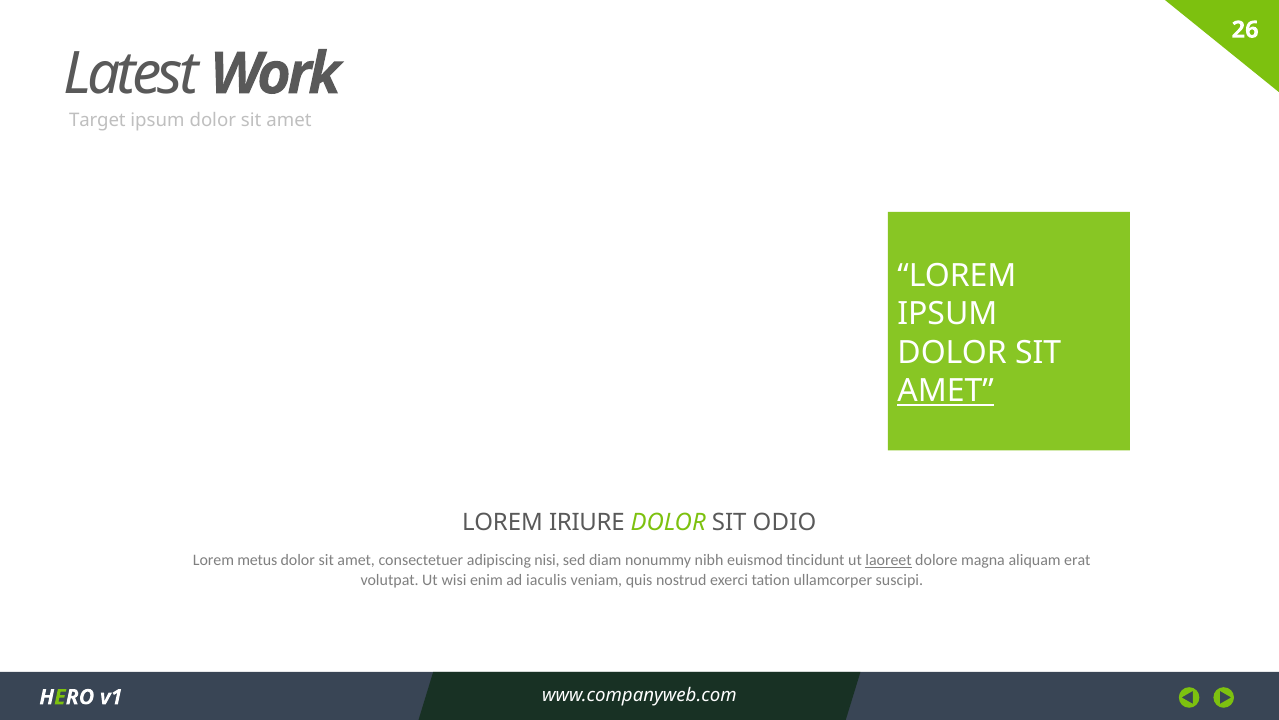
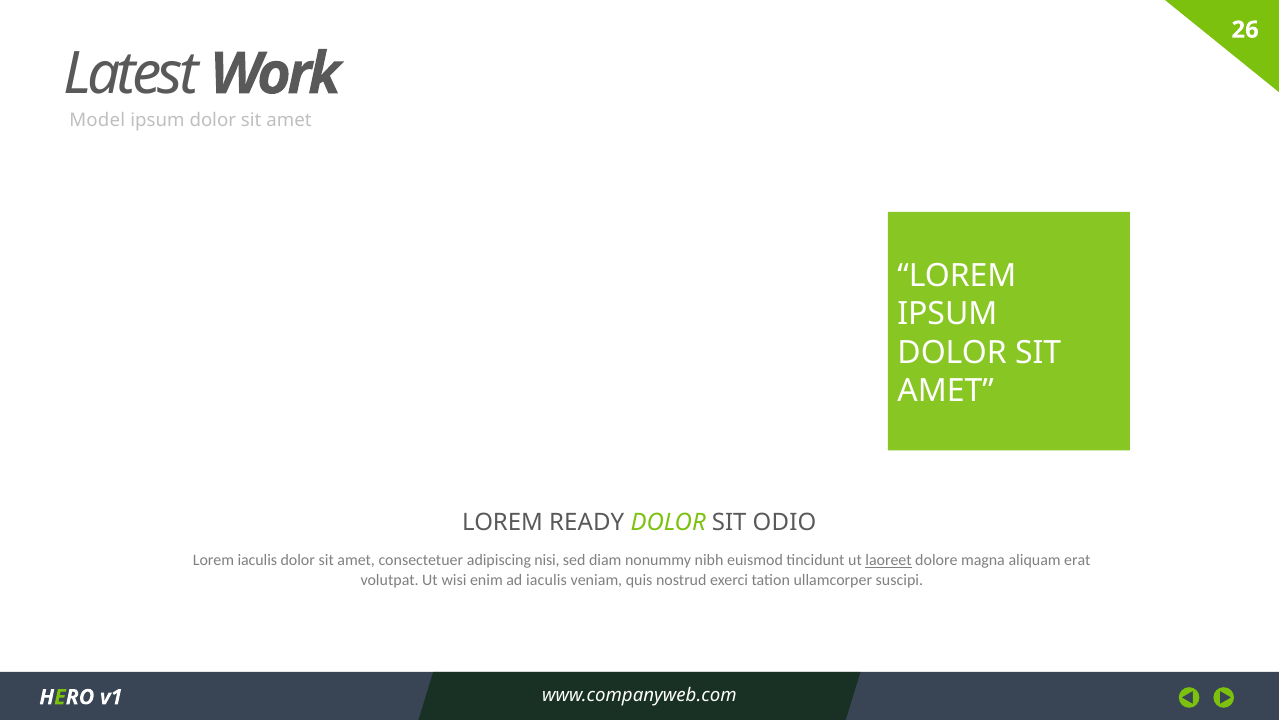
Target: Target -> Model (97, 120)
AMET underline: present -> none (946, 391)
IRIURE: IRIURE -> READY (587, 522)
Lorem metus: metus -> iaculis (257, 560)
